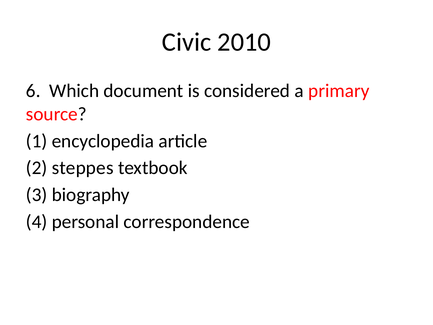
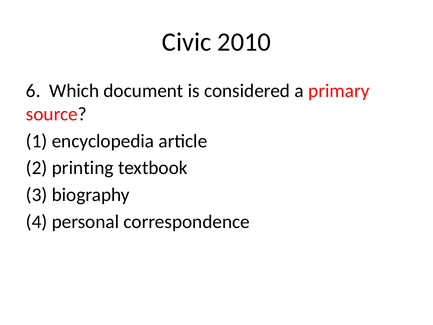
steppes: steppes -> printing (83, 168)
